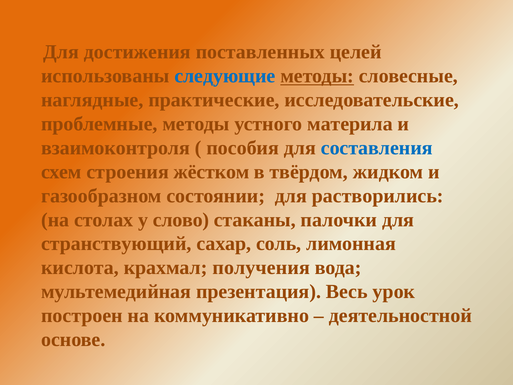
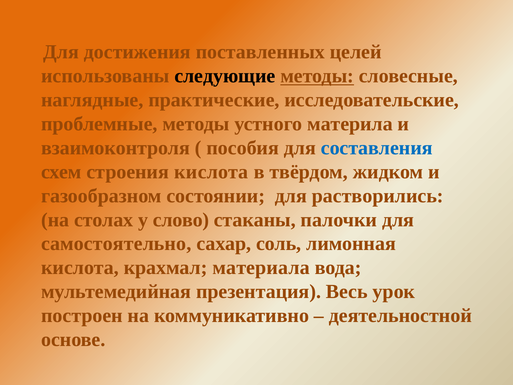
следующие colour: blue -> black (225, 76)
строения жёстком: жёстком -> кислота (211, 172)
странствующий: странствующий -> самостоятельно (116, 244)
получения: получения -> материала (261, 268)
